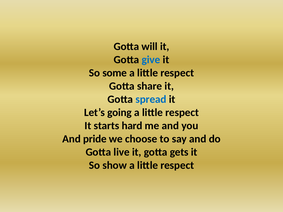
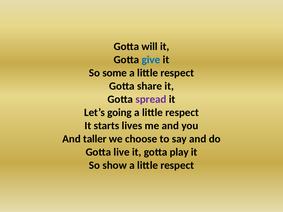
spread colour: blue -> purple (151, 99)
hard: hard -> lives (132, 126)
pride: pride -> taller (95, 139)
gets: gets -> play (179, 152)
